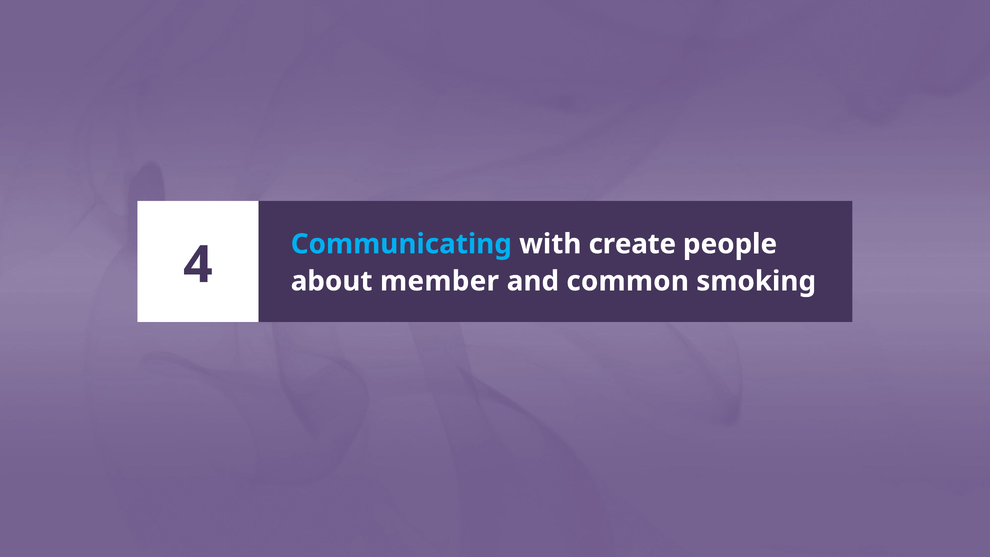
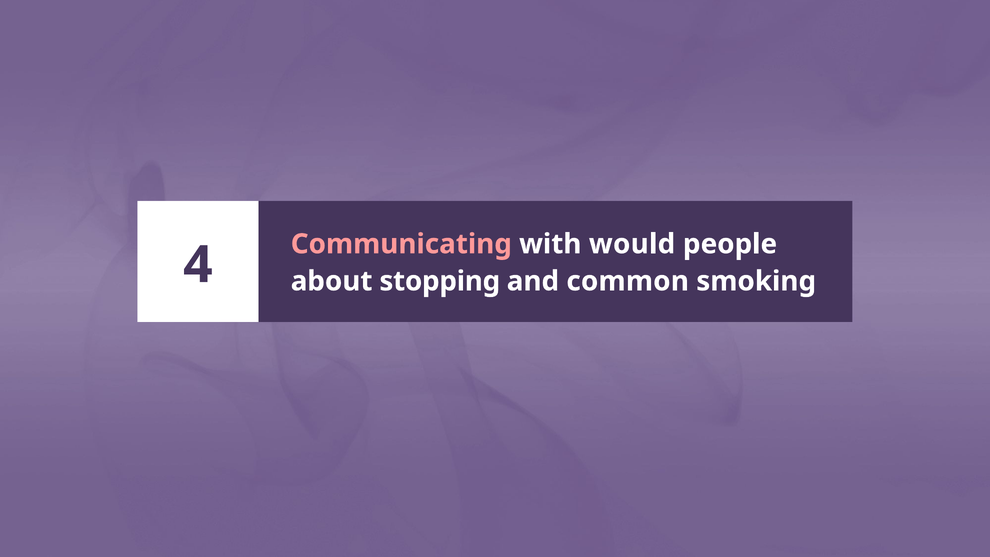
Communicating colour: light blue -> pink (401, 244)
create: create -> would (632, 244)
member: member -> stopping (440, 281)
